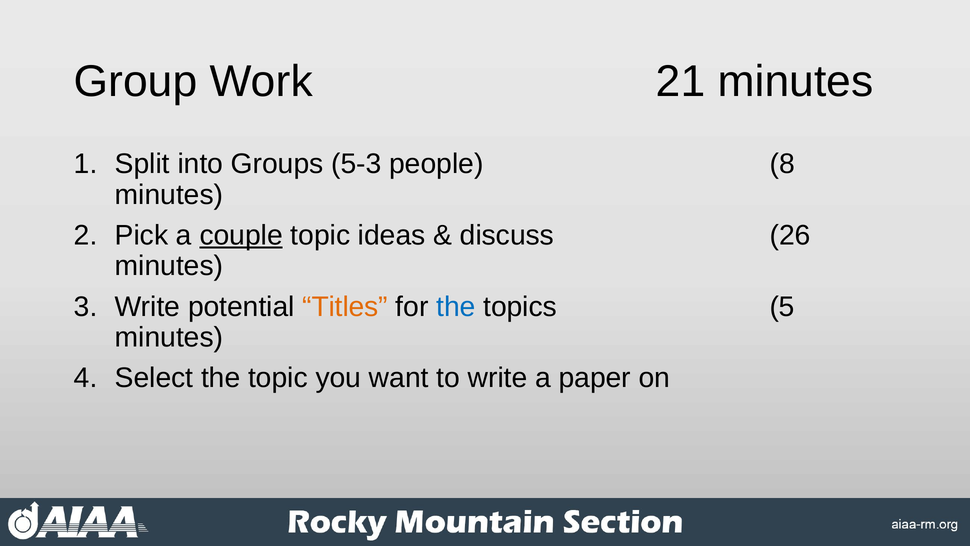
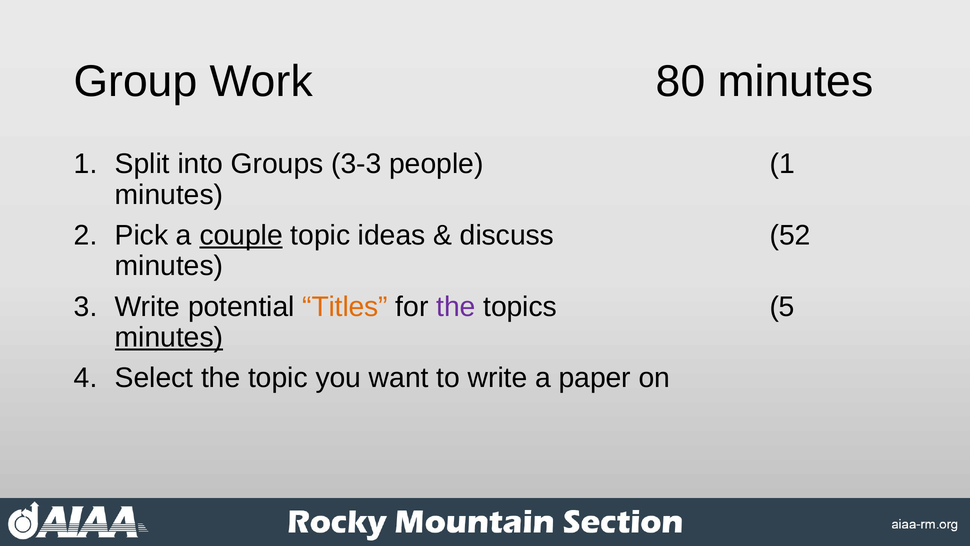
21: 21 -> 80 (681, 81)
5-3: 5-3 -> 3-3 (356, 164)
people 8: 8 -> 1 (782, 164)
26: 26 -> 52 (790, 235)
the colour: blue -> purple (456, 306)
minutes underline: none -> present (169, 337)
